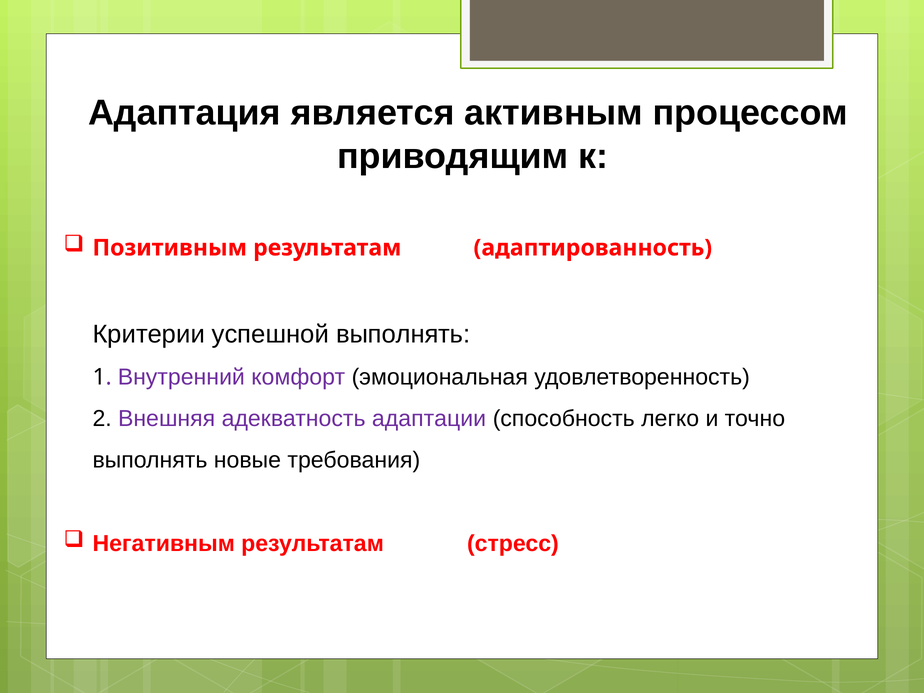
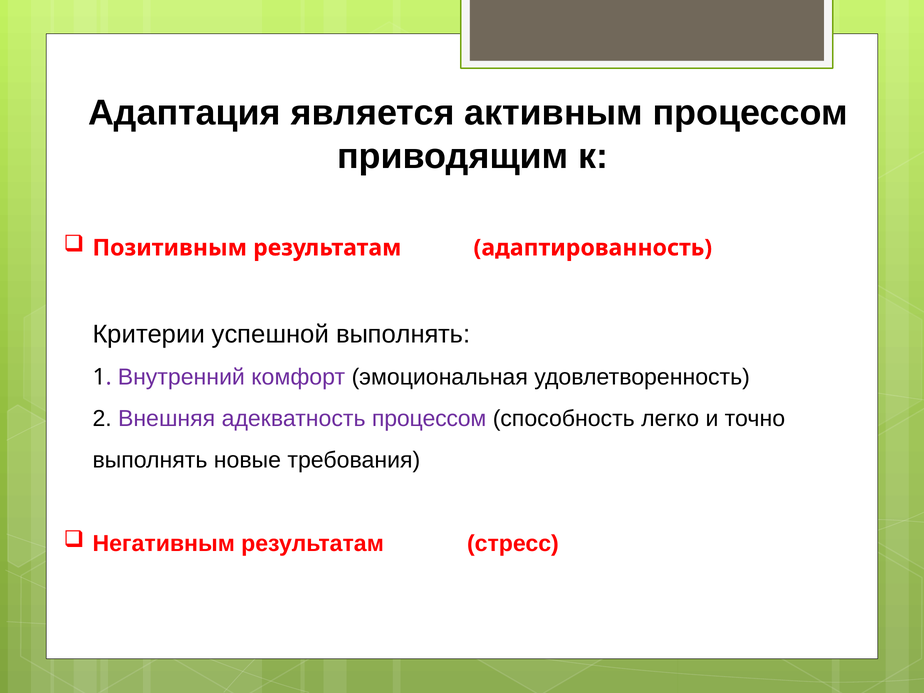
адекватность адаптации: адаптации -> процессом (429, 419)
